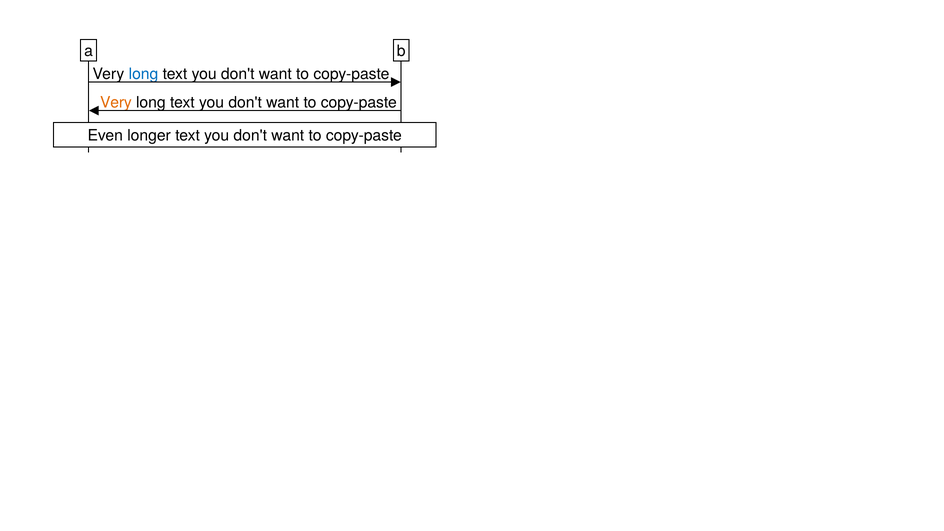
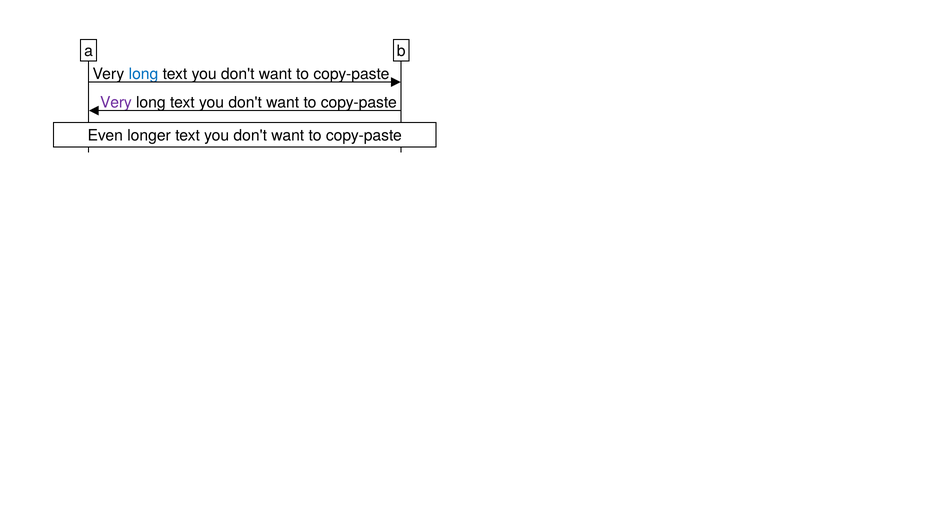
Very colour: orange -> purple (116, 102)
